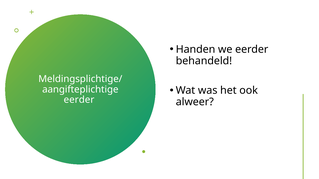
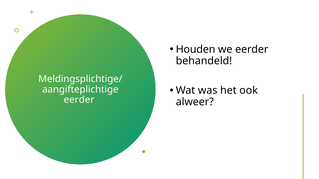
Handen: Handen -> Houden (196, 49)
